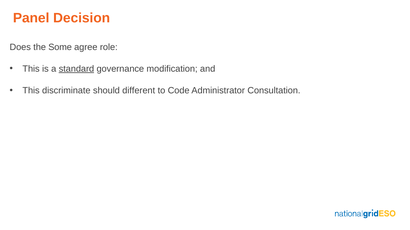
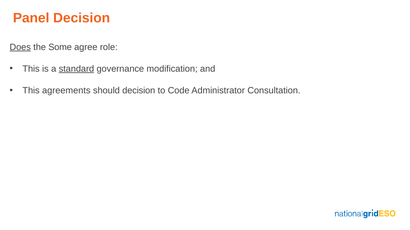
Does underline: none -> present (20, 47)
discriminate: discriminate -> agreements (66, 91)
should different: different -> decision (139, 91)
